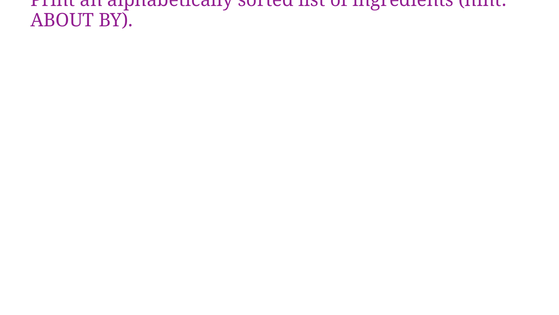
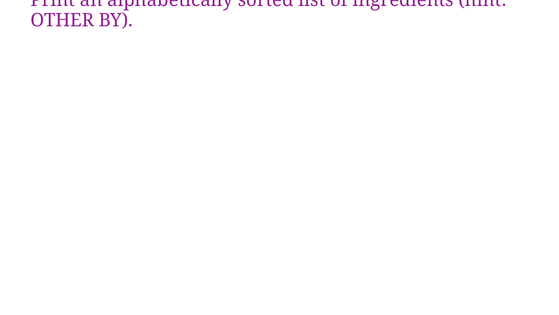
ABOUT: ABOUT -> OTHER (62, 20)
